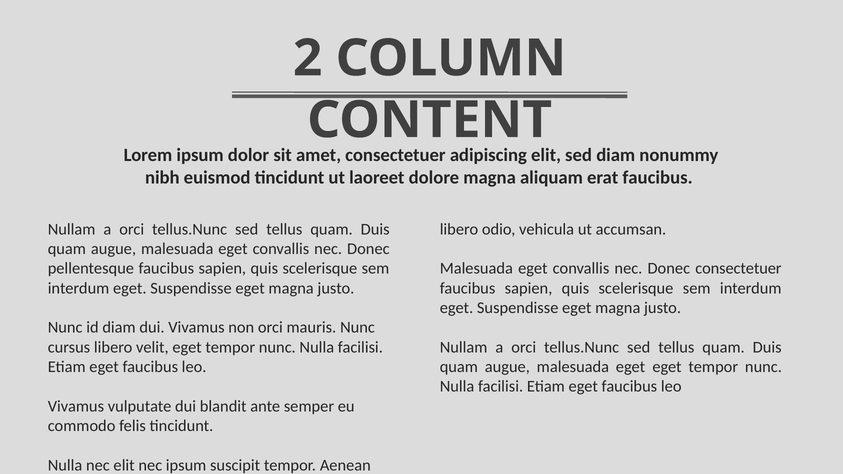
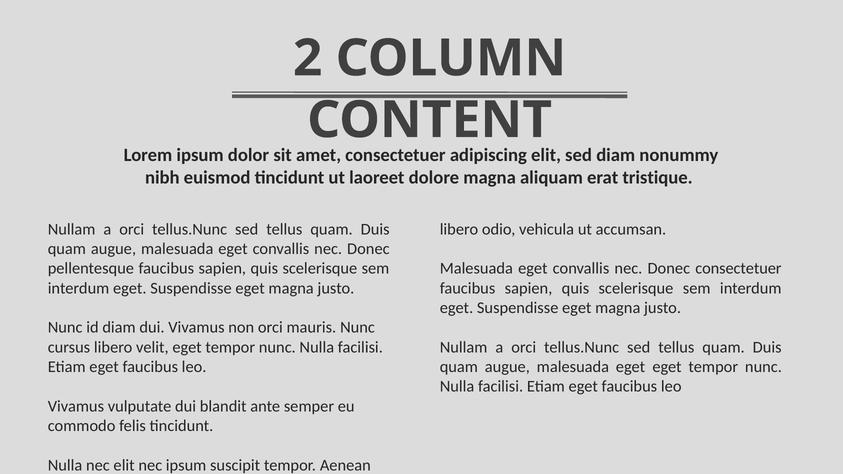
erat faucibus: faucibus -> tristique (658, 177)
